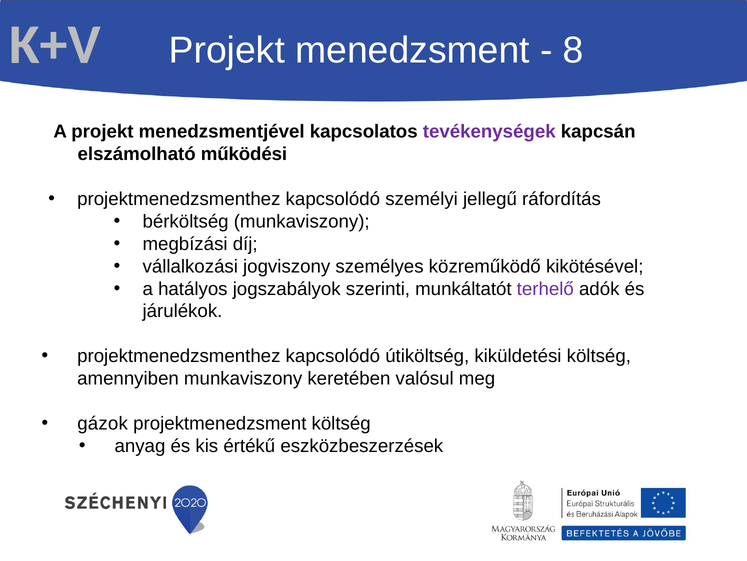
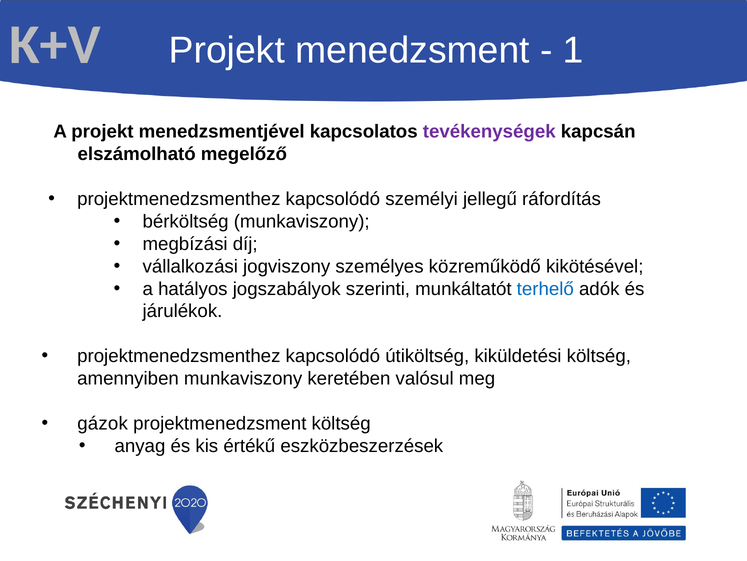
8: 8 -> 1 (573, 50)
működési: működési -> megelőző (244, 154)
terhelő colour: purple -> blue (545, 288)
